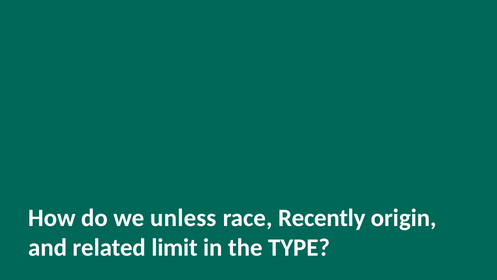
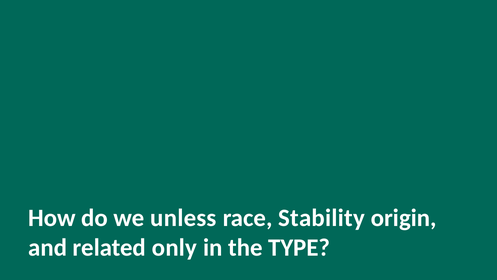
Recently: Recently -> Stability (322, 218)
limit: limit -> only (174, 247)
